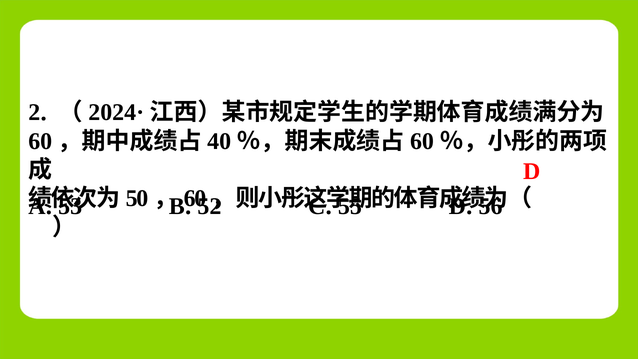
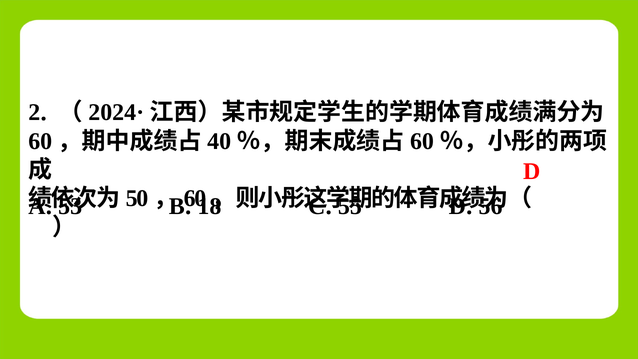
52: 52 -> 18 (209, 206)
